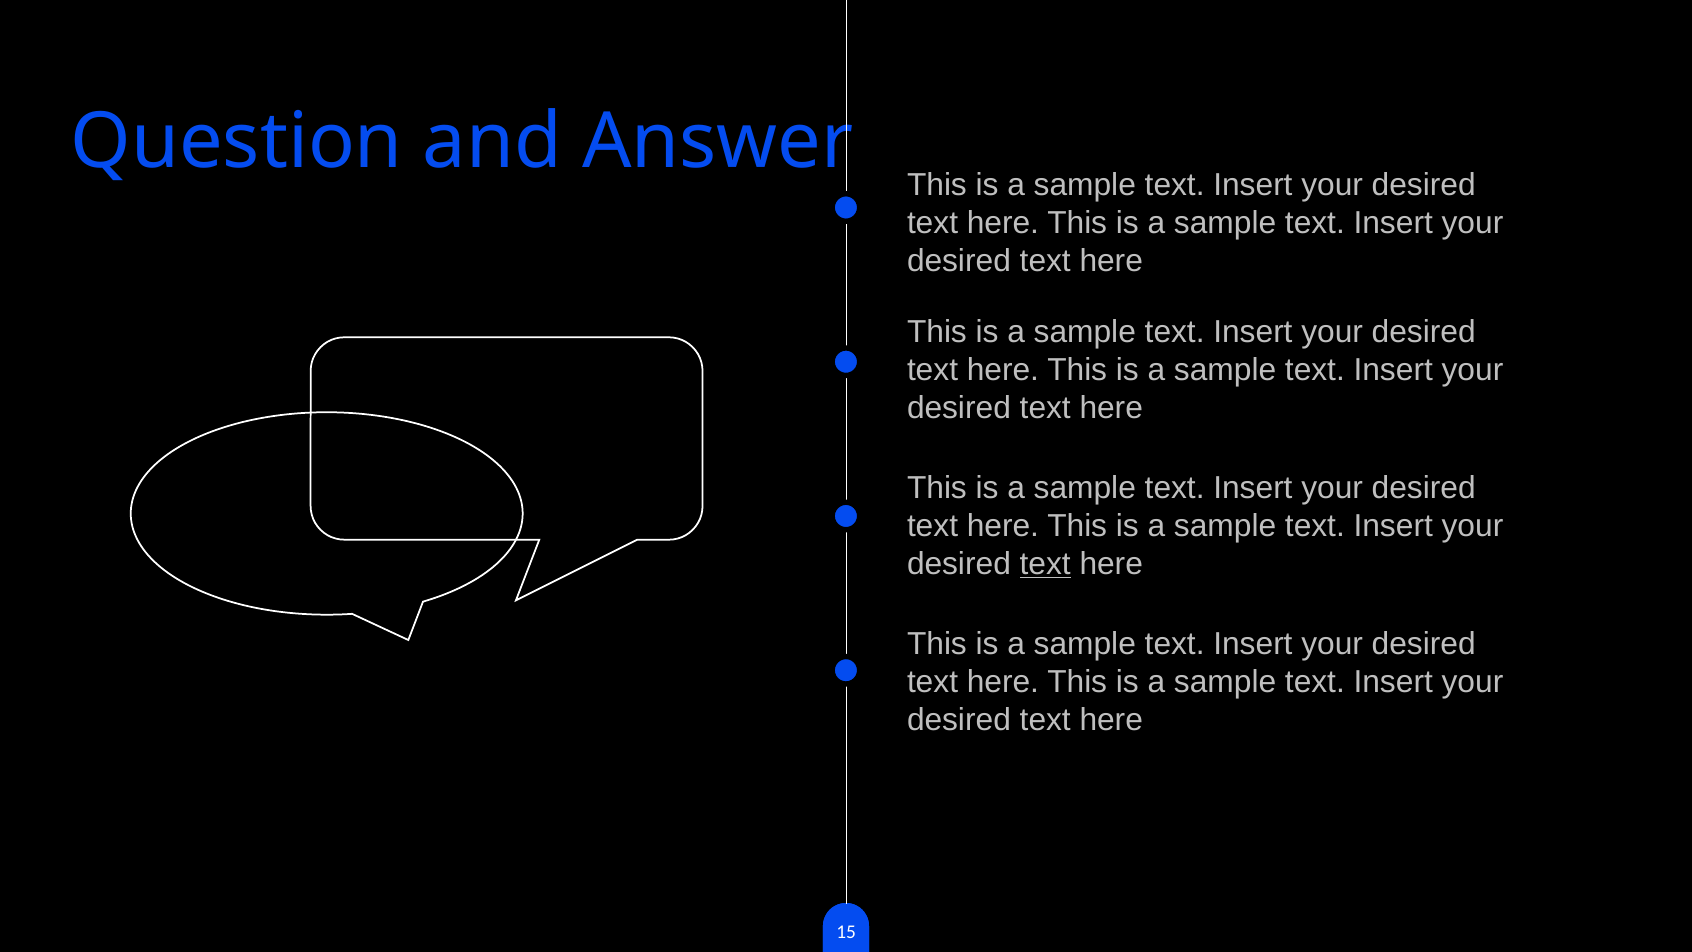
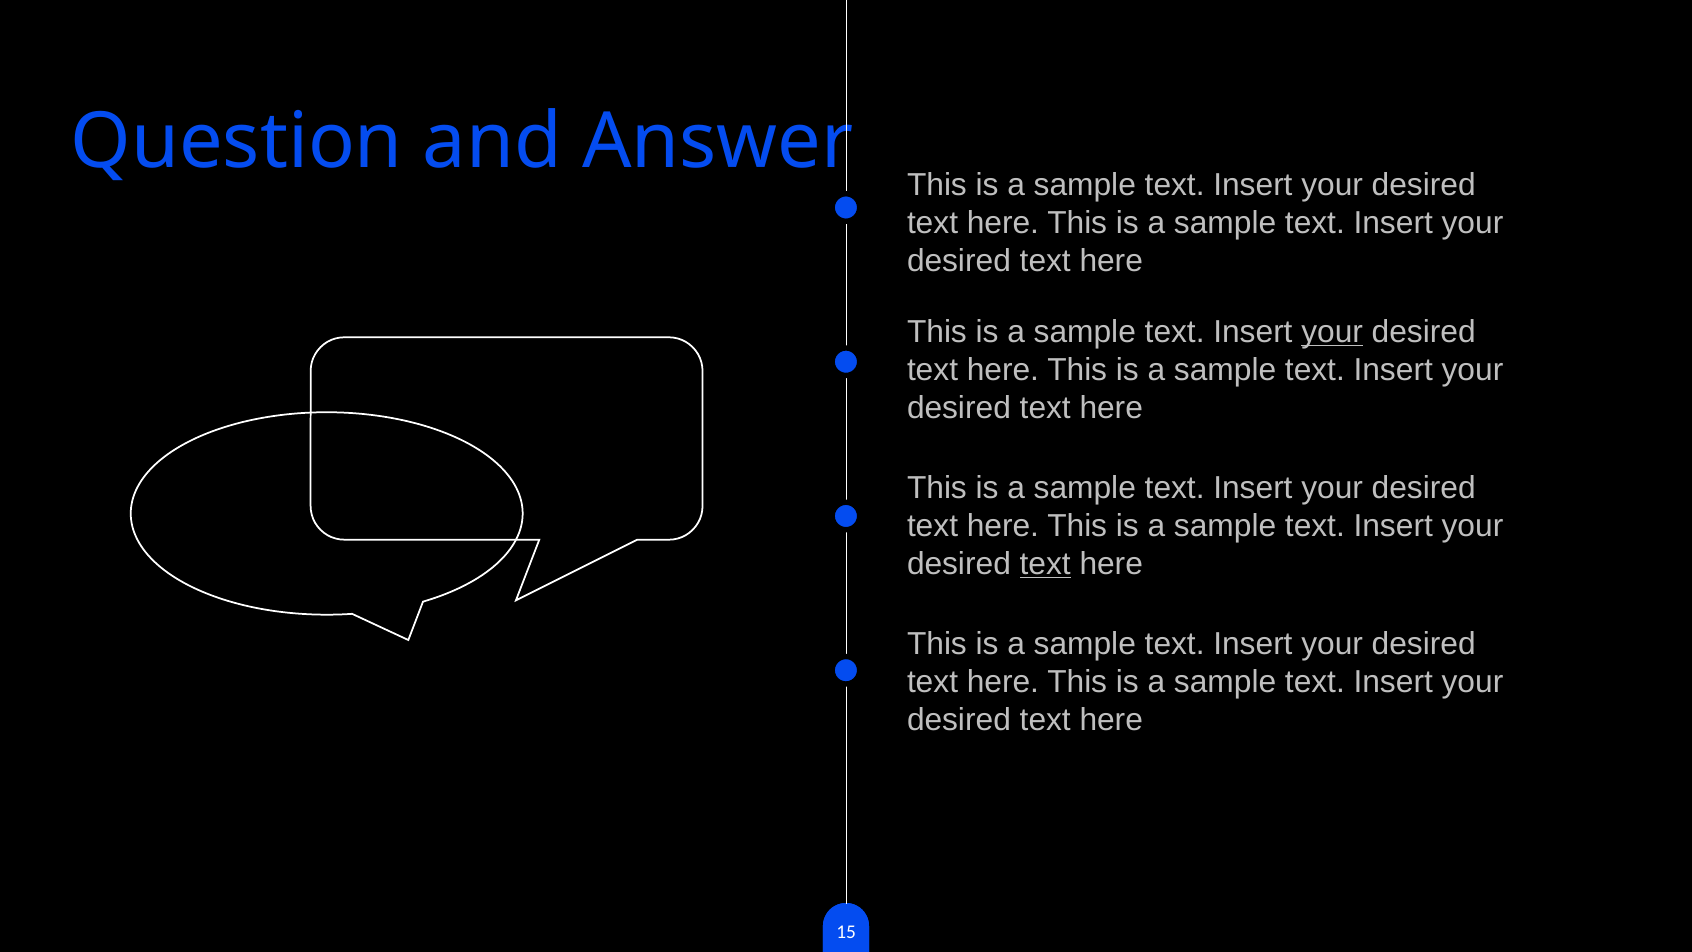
your underline: none -> present (1332, 332)
